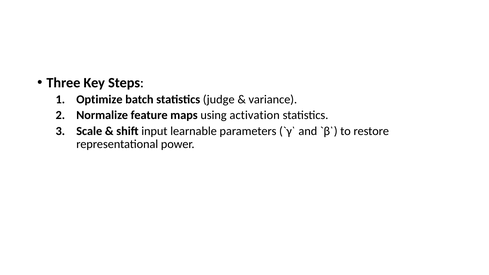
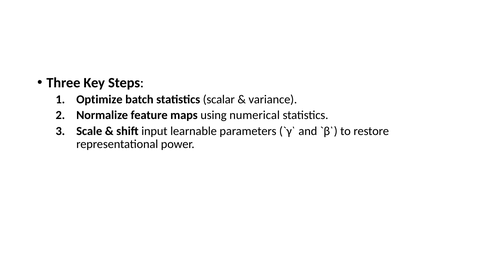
judge: judge -> scalar (219, 100)
activation: activation -> numerical (255, 115)
